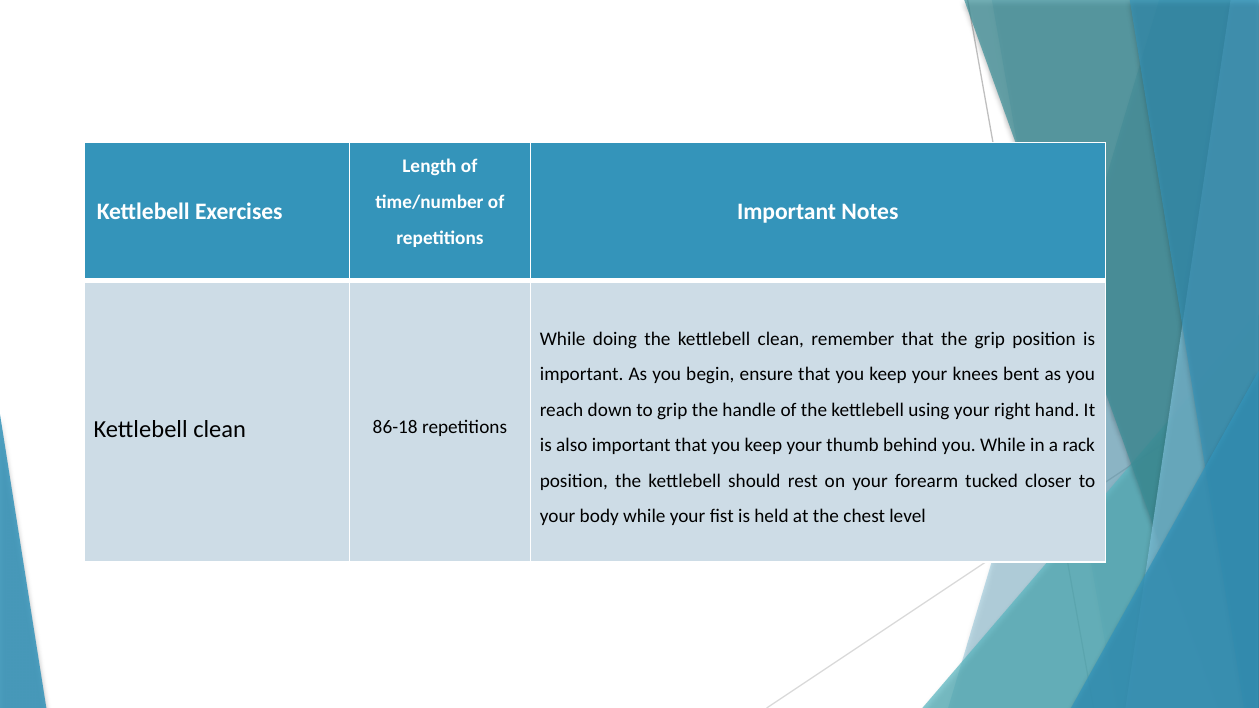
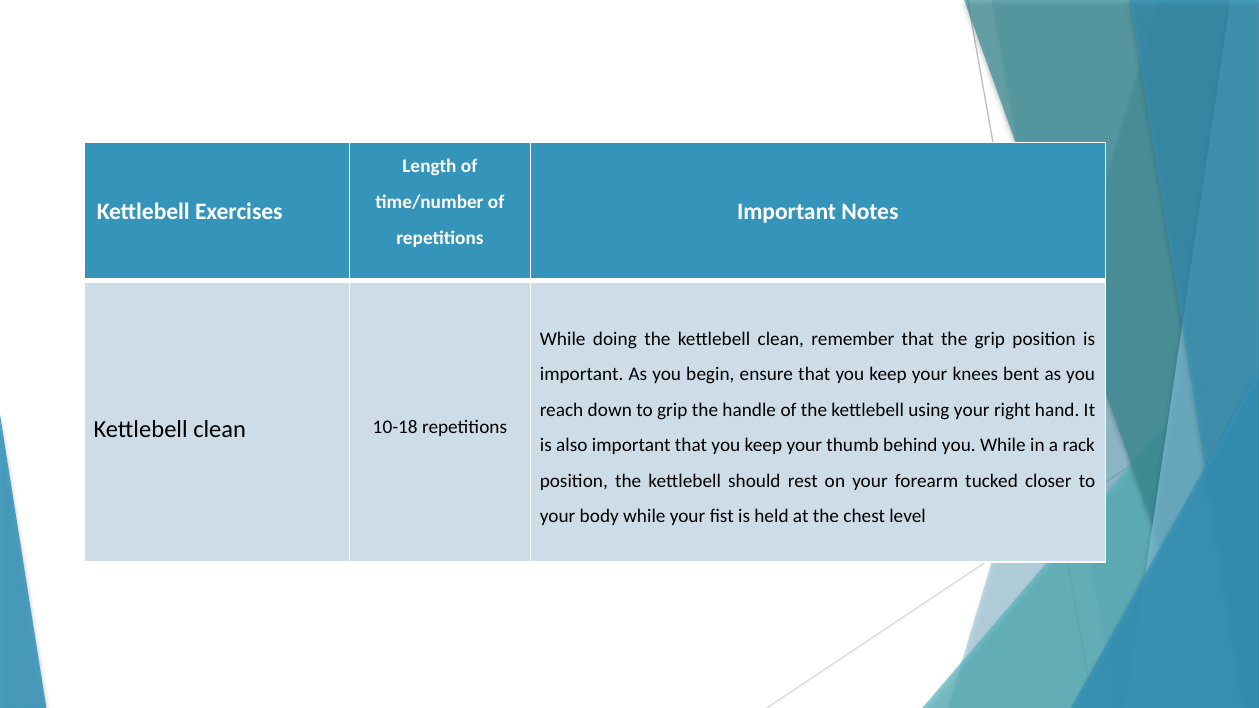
86-18: 86-18 -> 10-18 (395, 428)
